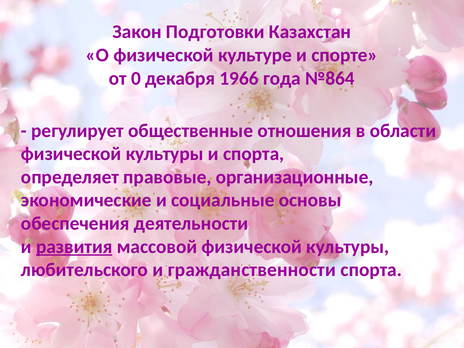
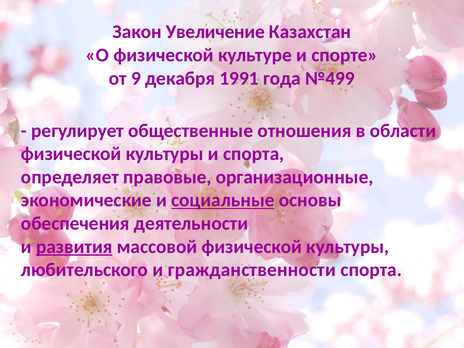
Подготовки: Подготовки -> Увеличение (215, 32)
0: 0 -> 9 (136, 78)
1966: 1966 -> 1991 (239, 78)
№864: №864 -> №499 (330, 78)
социальные underline: none -> present (223, 200)
